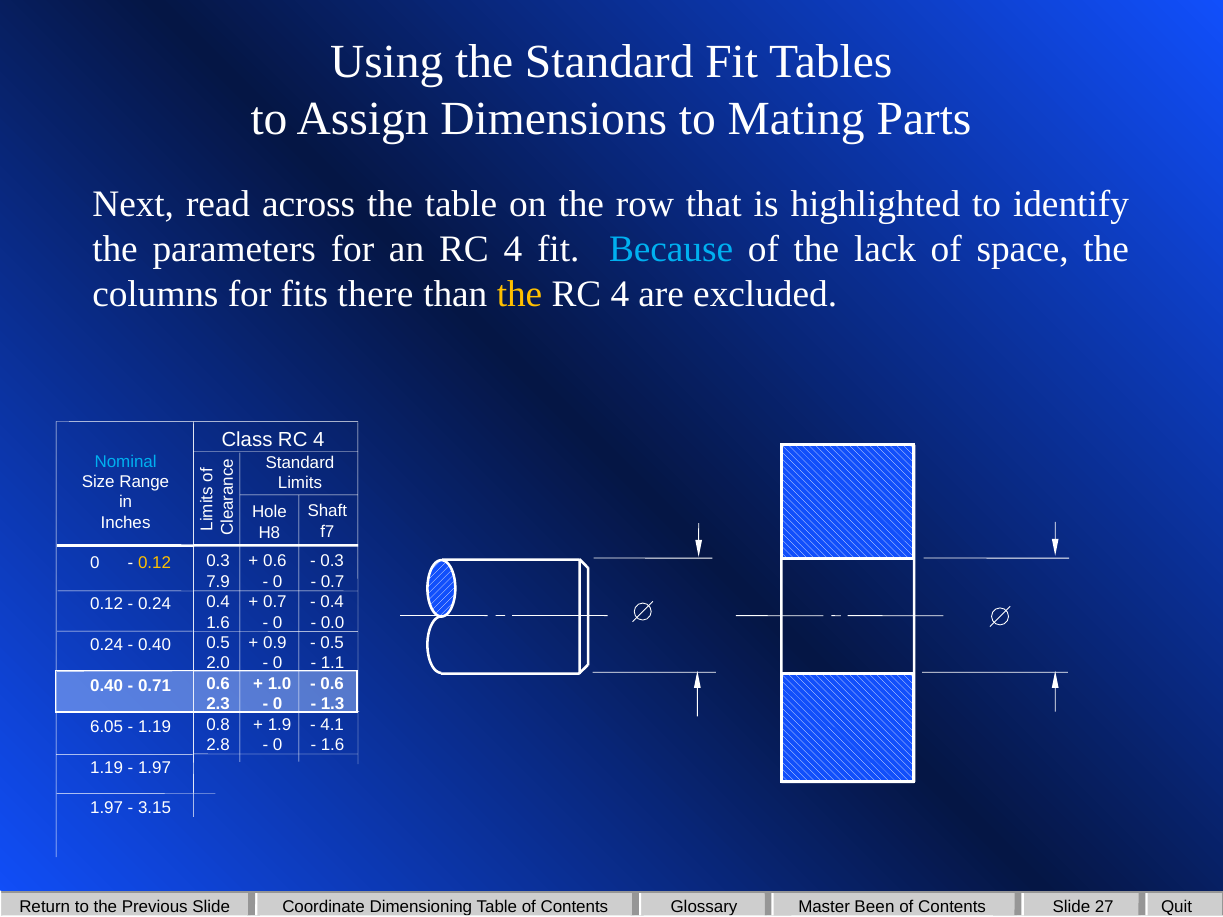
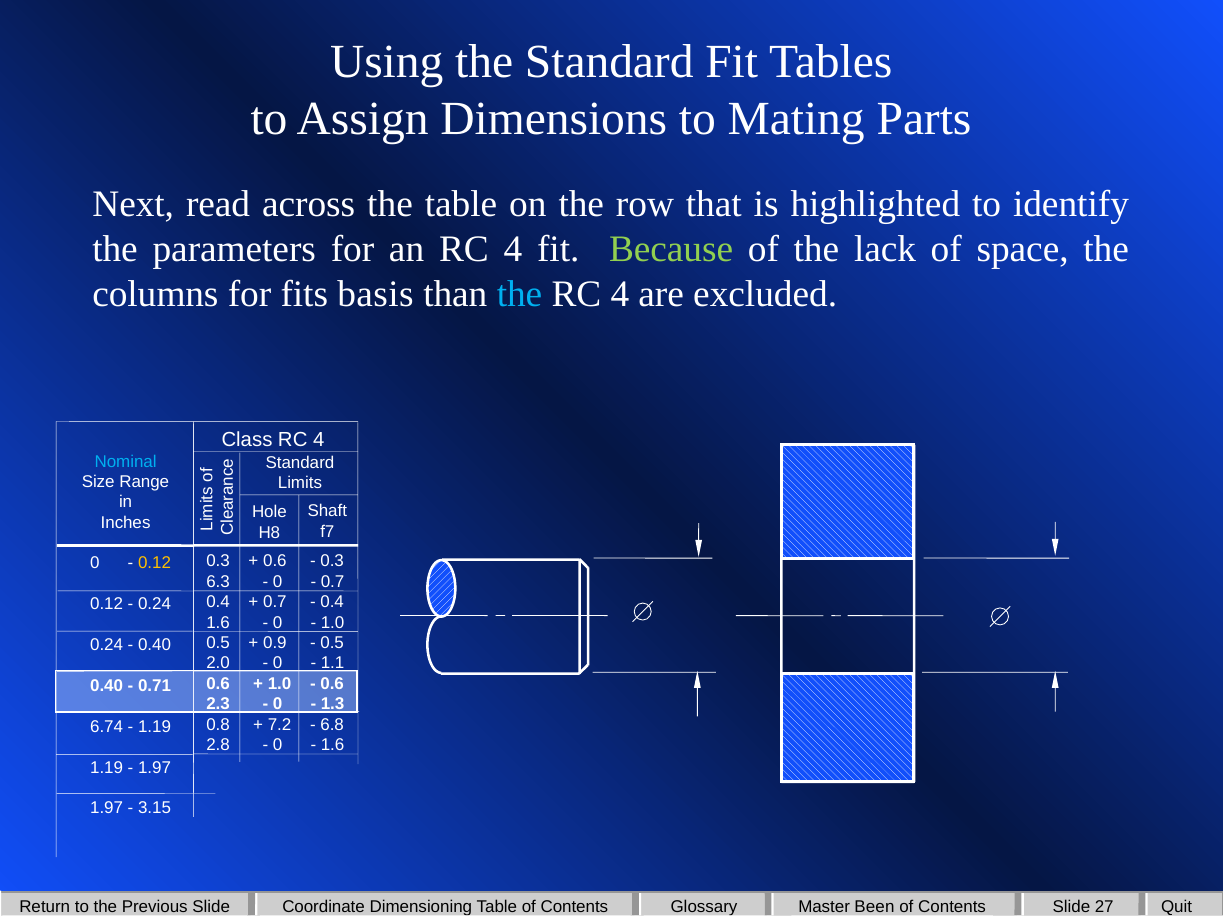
Because colour: light blue -> light green (671, 249)
there: there -> basis (375, 294)
the colour: yellow -> light blue (520, 294)
7.9: 7.9 -> 6.3 (218, 582)
0.0: 0.0 -> 1.0 (333, 623)
1.9: 1.9 -> 7.2 (280, 725)
4.1: 4.1 -> 6.8 (332, 725)
6.05: 6.05 -> 6.74 (107, 727)
